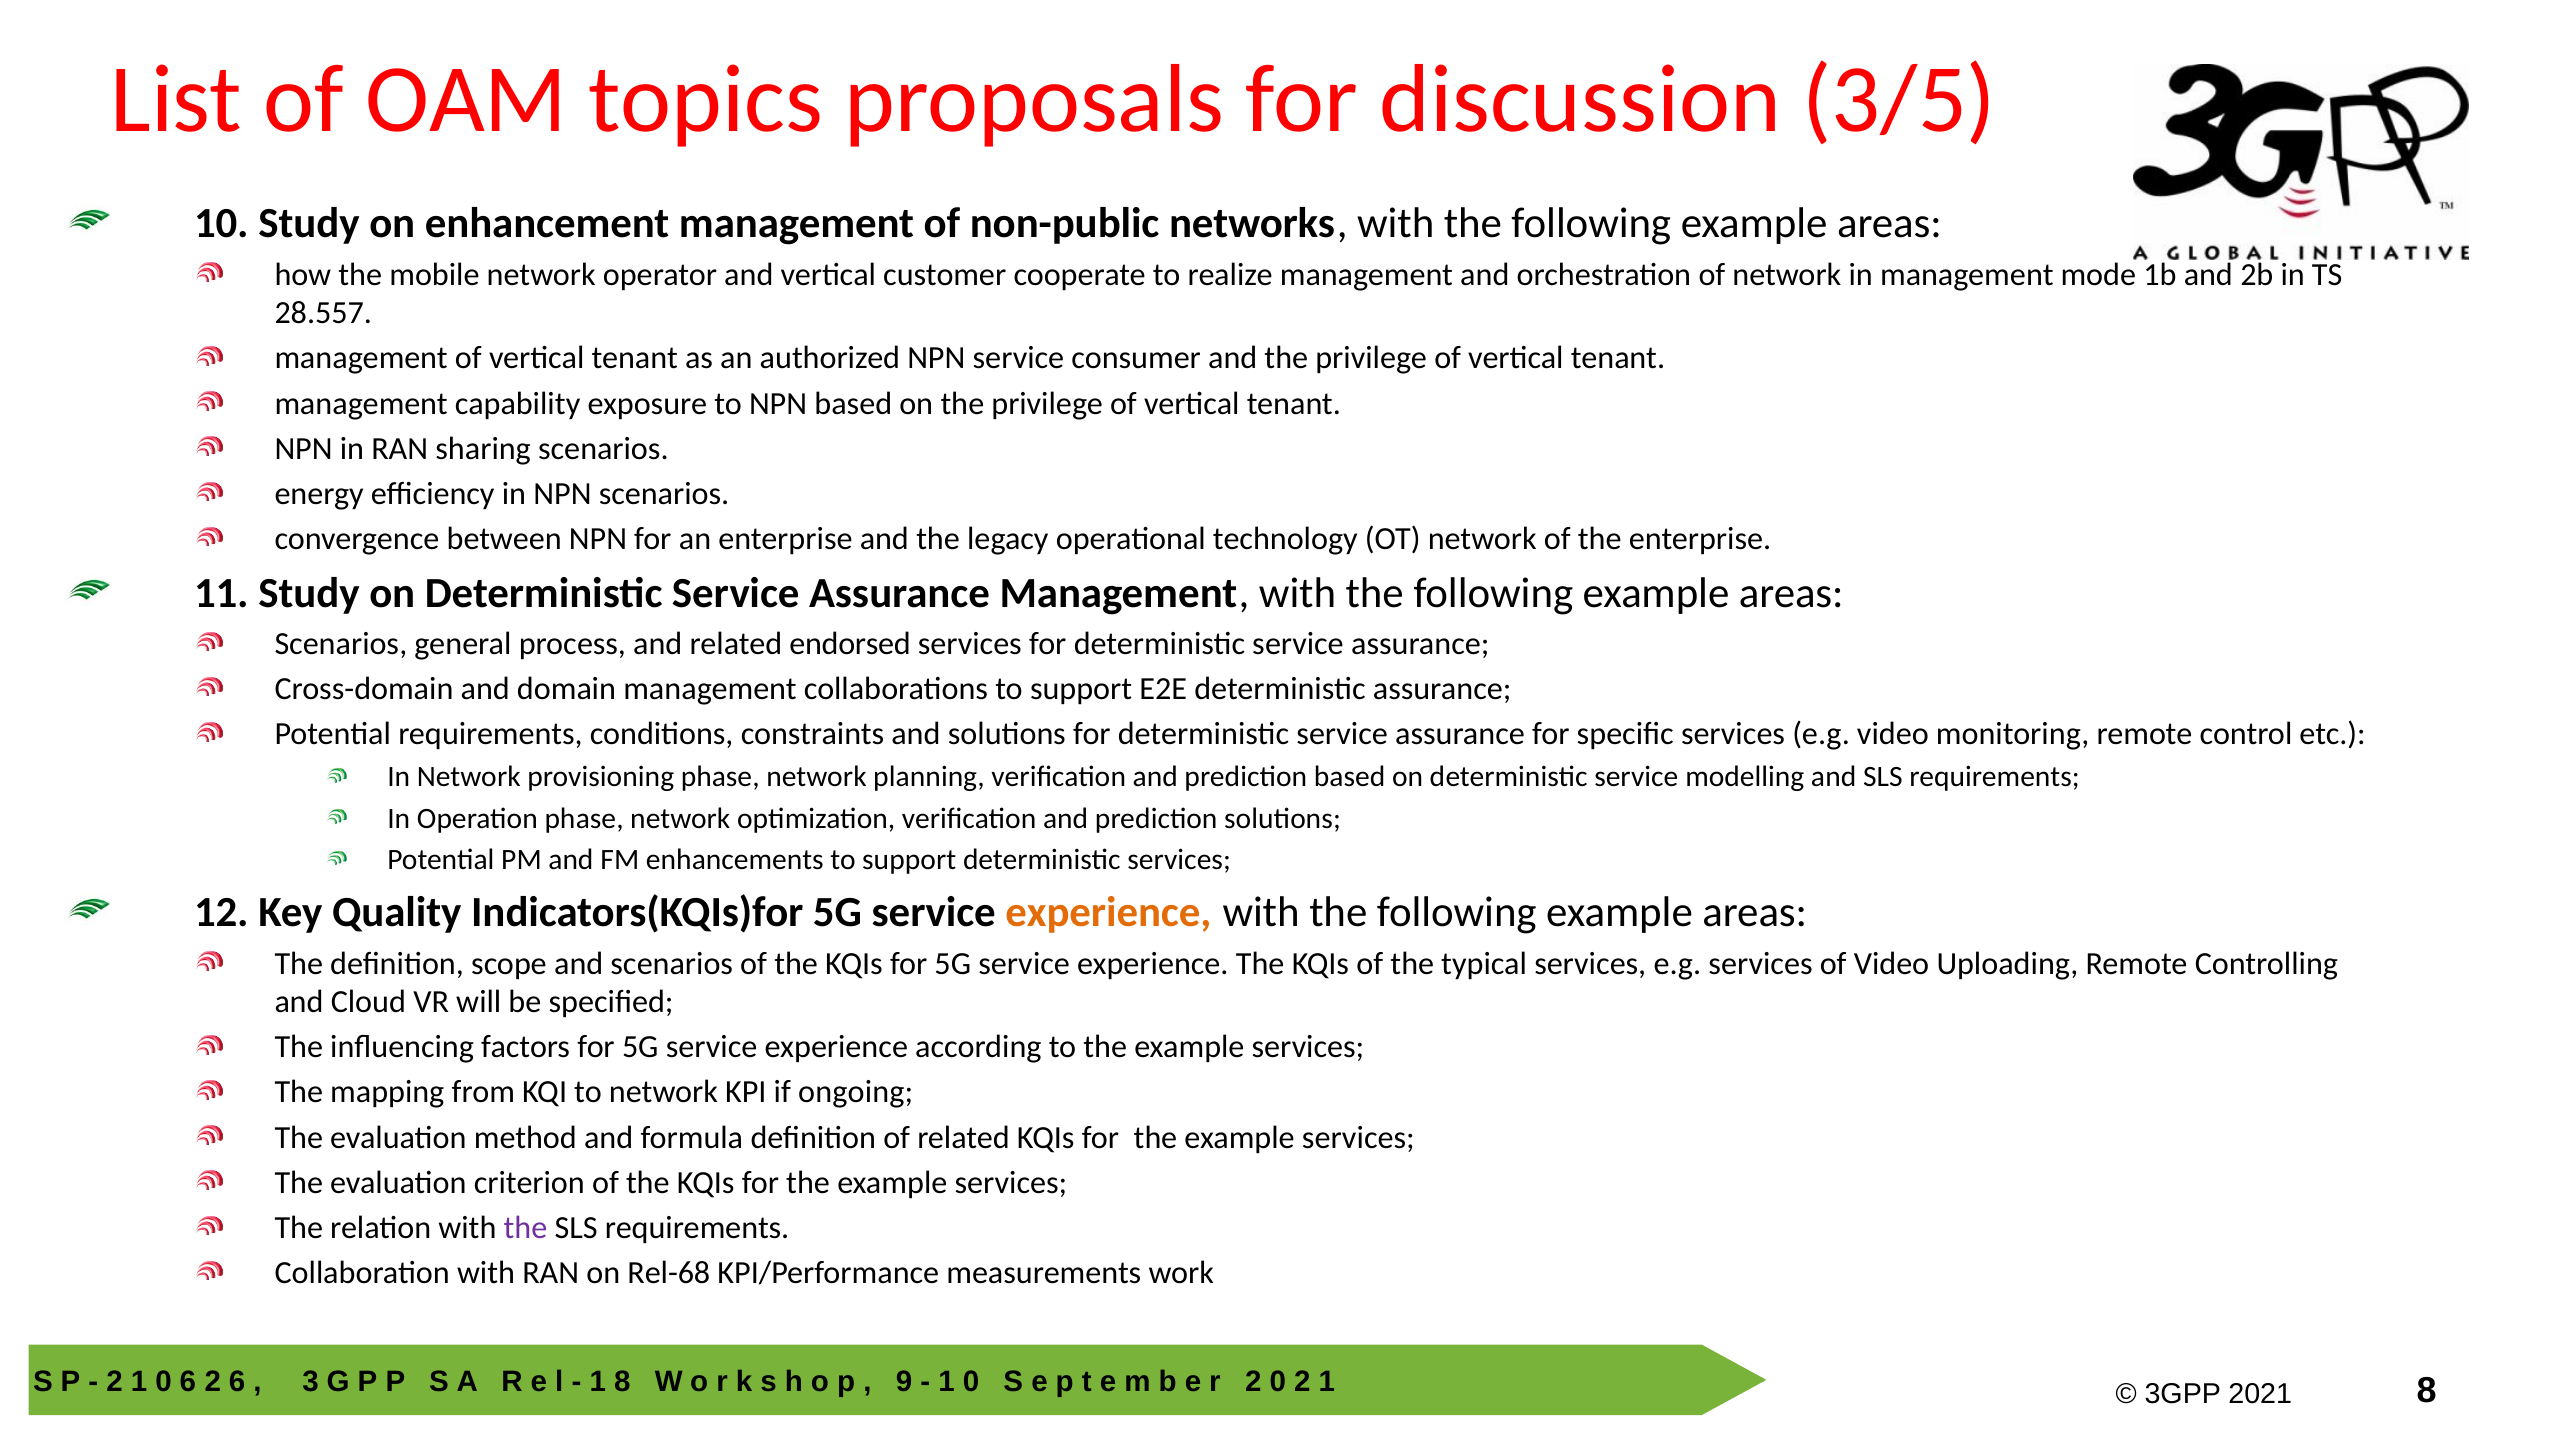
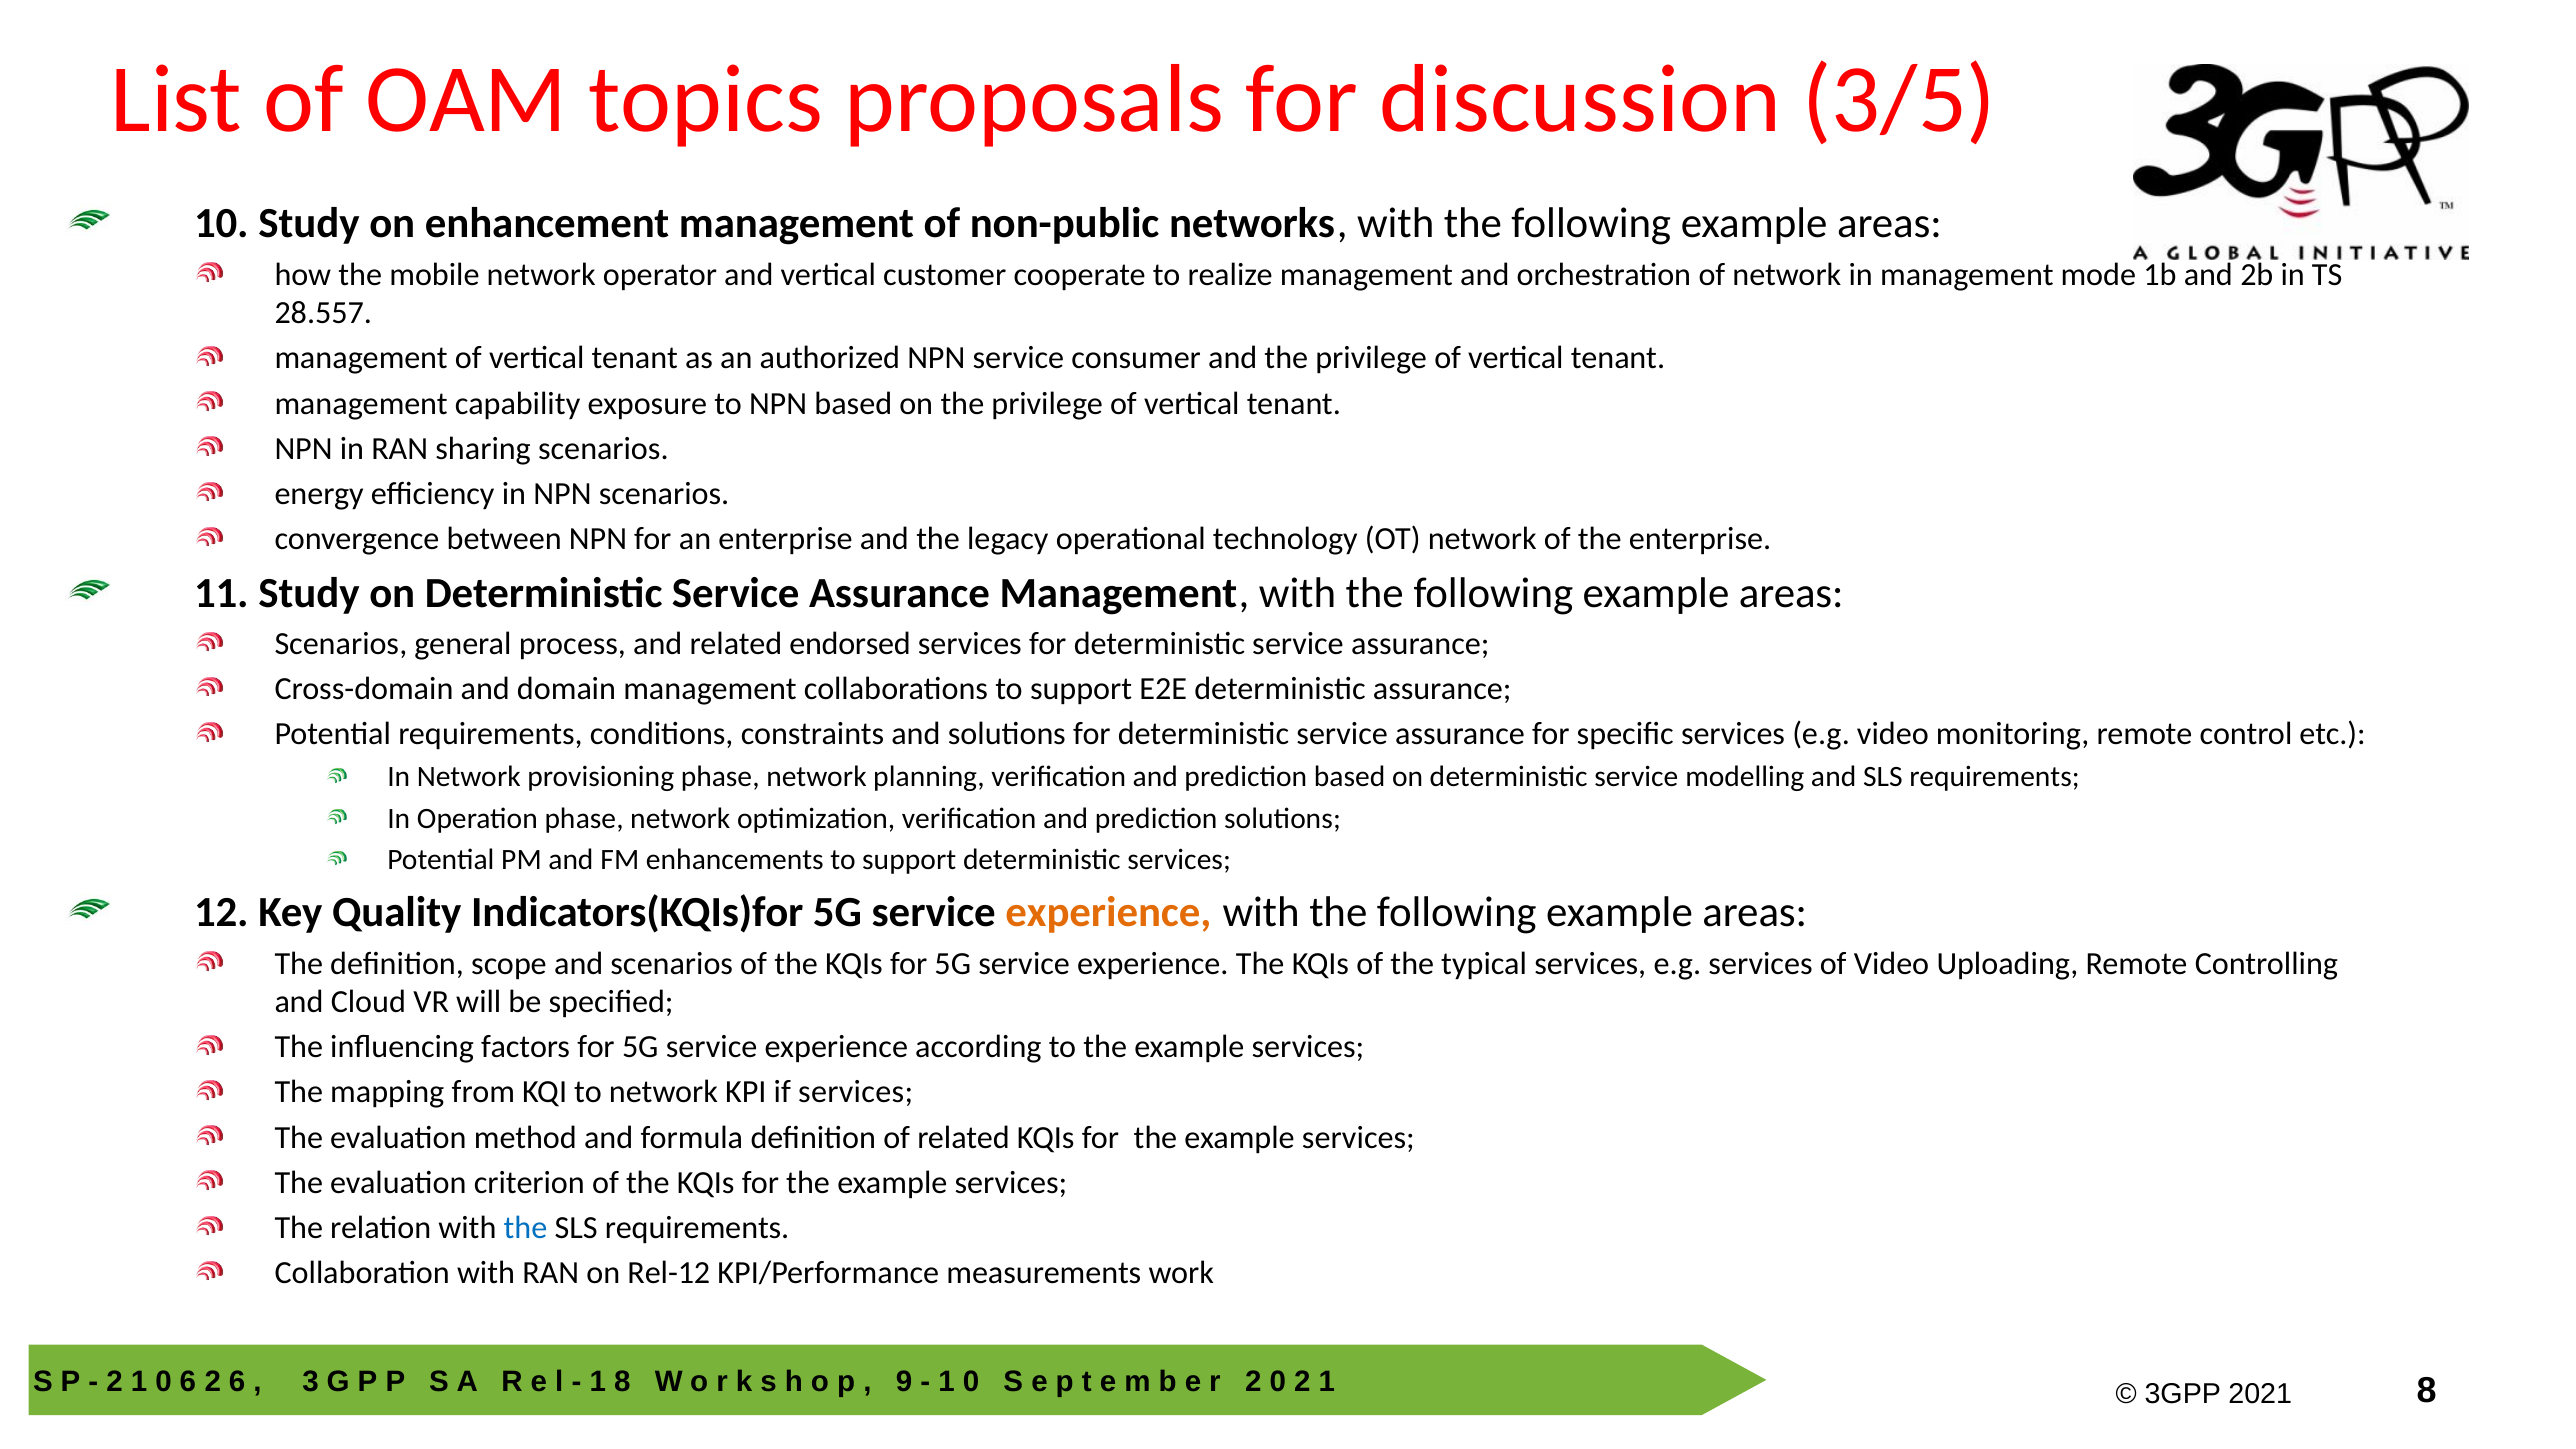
if ongoing: ongoing -> services (856, 1092)
the colour: purple -> blue (526, 1228)
Rel-68: Rel-68 -> Rel-12 (669, 1273)
